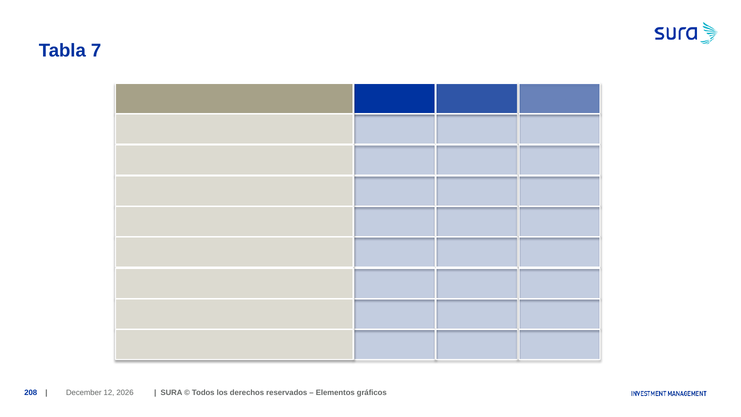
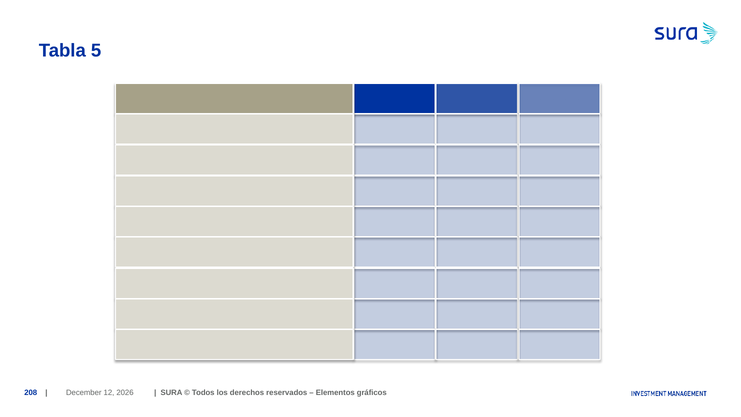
7: 7 -> 5 (96, 51)
